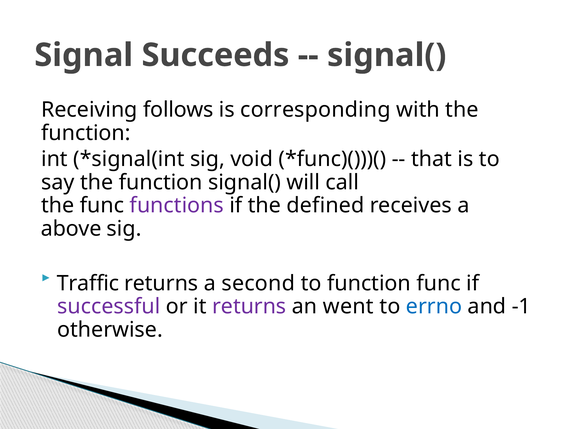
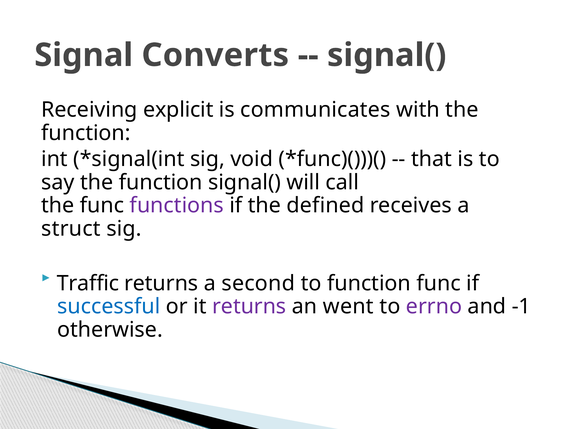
Succeeds: Succeeds -> Converts (215, 55)
follows: follows -> explicit (178, 110)
corresponding: corresponding -> communicates (315, 110)
above: above -> struct (71, 229)
successful colour: purple -> blue (109, 307)
errno colour: blue -> purple (434, 307)
